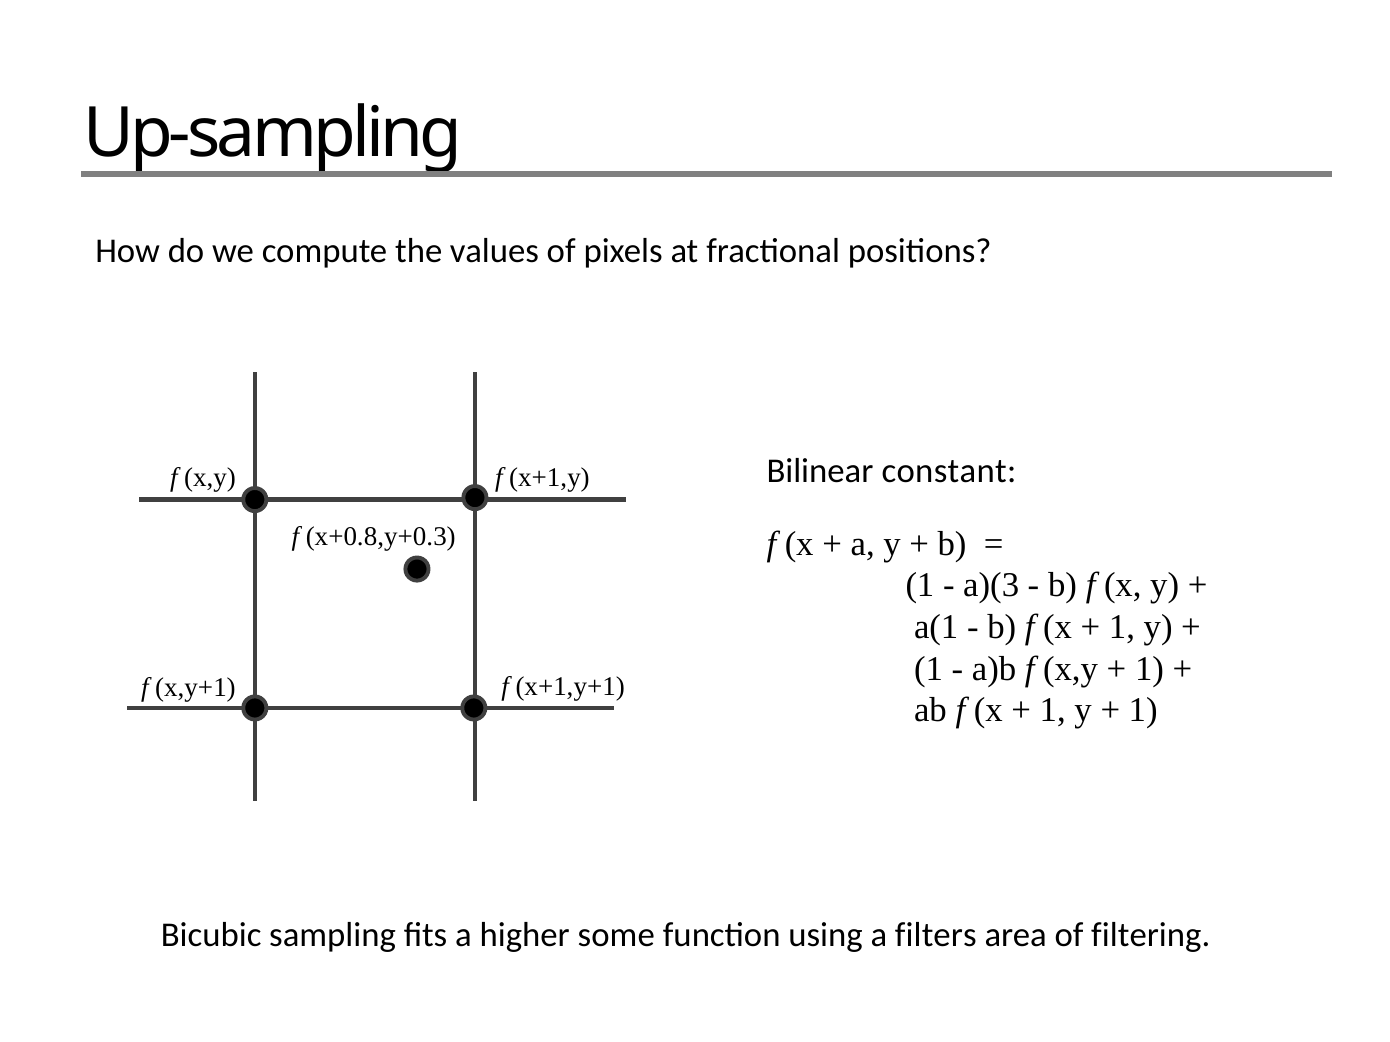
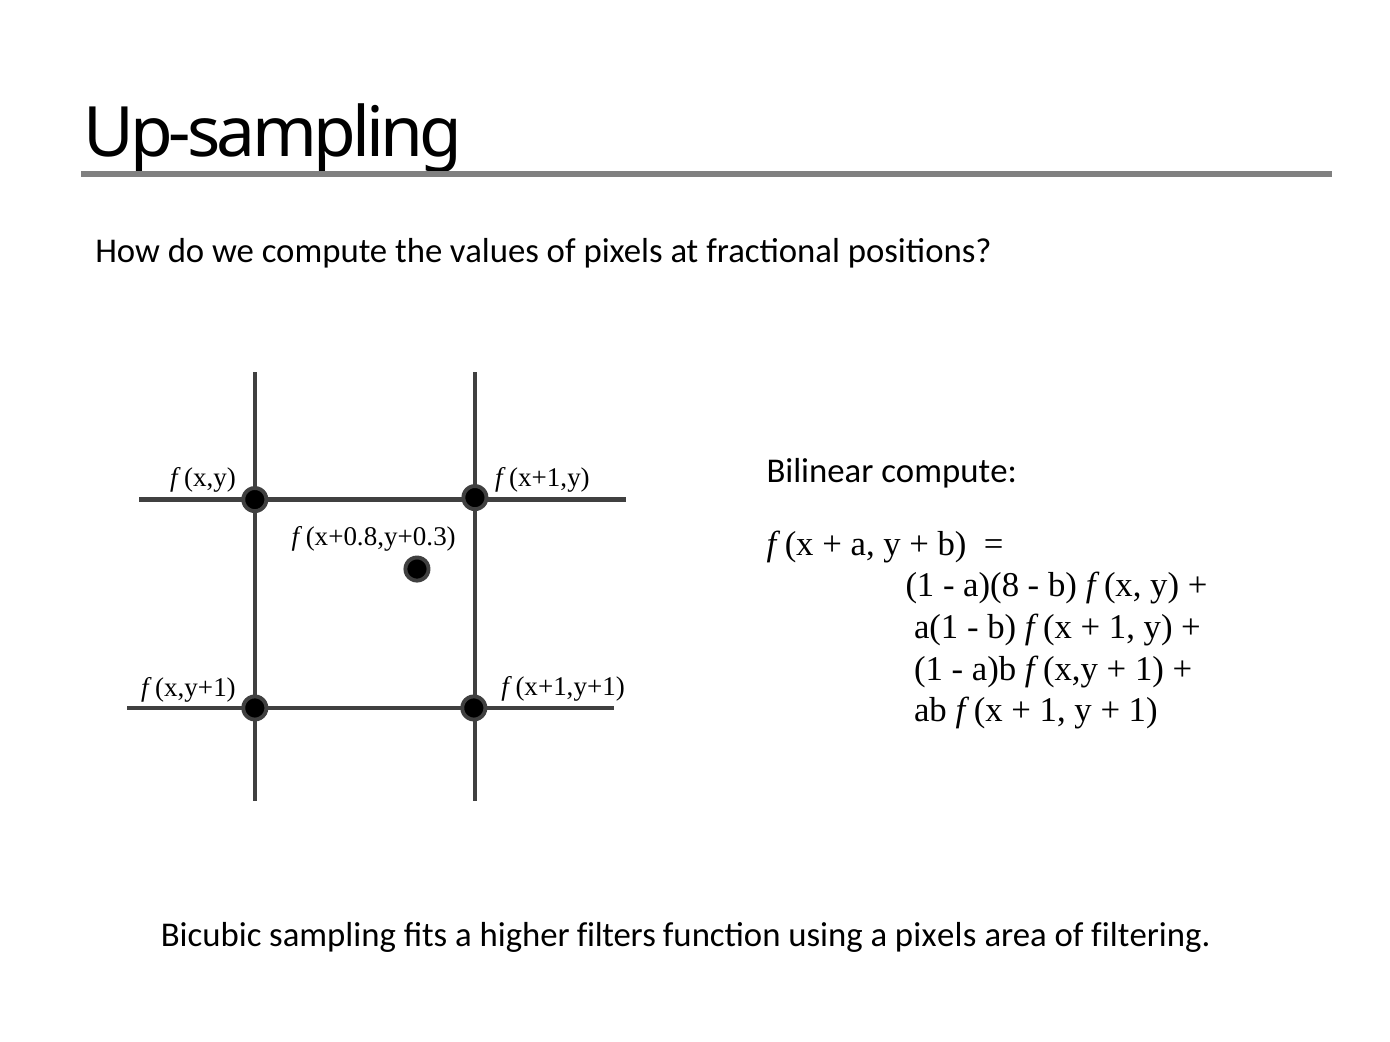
Bilinear constant: constant -> compute (949, 472)
a)(3: a)(3 -> a)(8 (991, 586)
some: some -> filters (616, 935)
a filters: filters -> pixels (936, 935)
